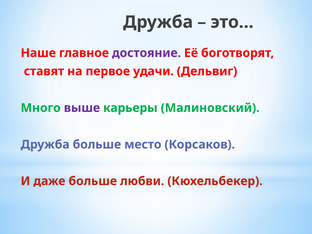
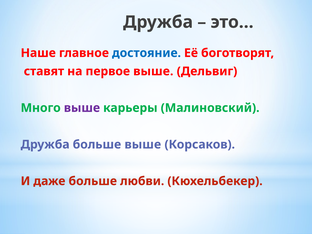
достояние colour: purple -> blue (146, 53)
первое удачи: удачи -> выше (153, 71)
больше место: место -> выше (143, 144)
